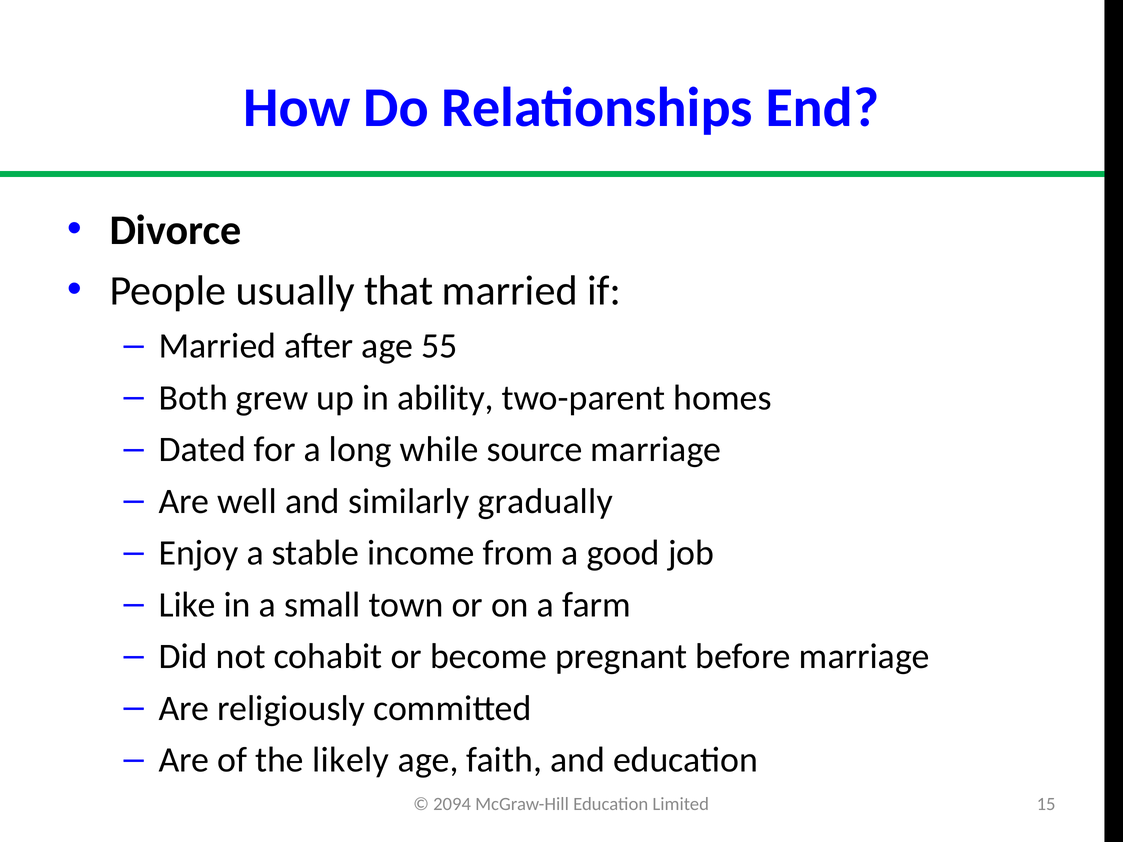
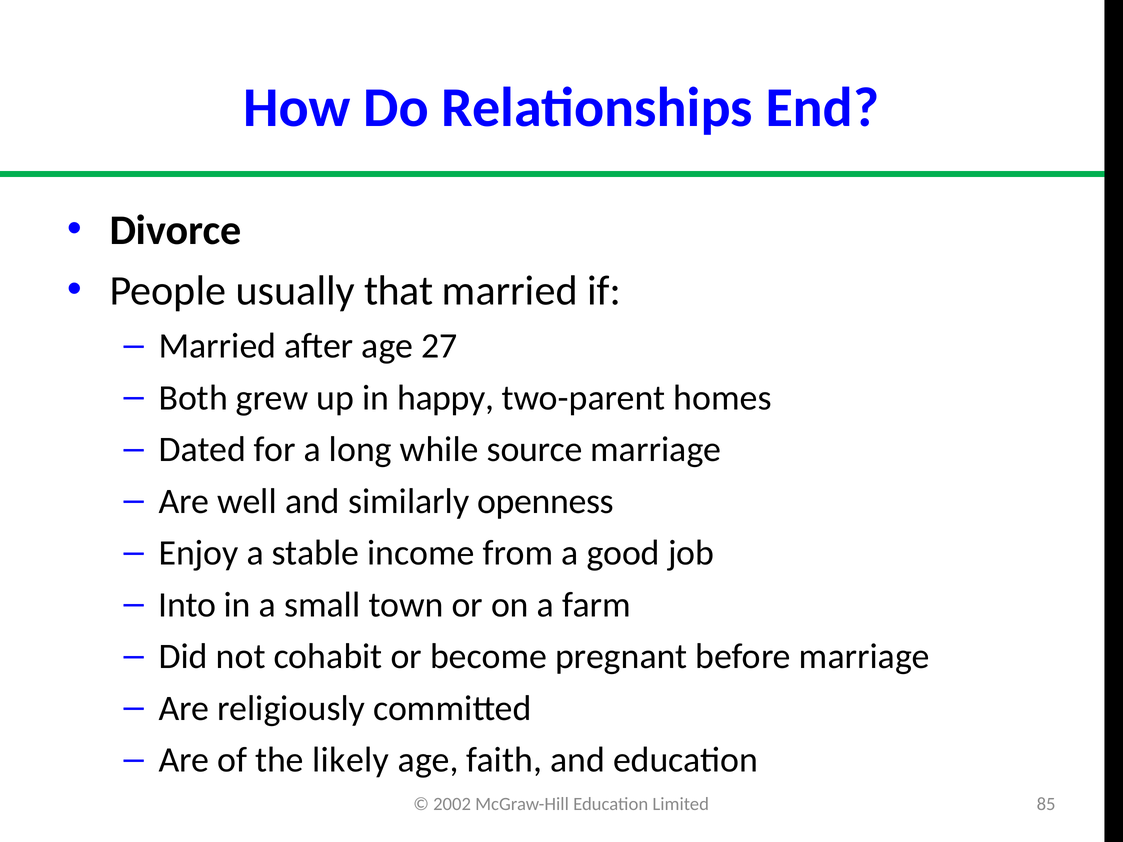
55: 55 -> 27 (439, 346)
ability: ability -> happy (446, 398)
gradually: gradually -> openness (546, 501)
Like: Like -> Into (187, 605)
2094: 2094 -> 2002 (452, 804)
15: 15 -> 85 (1046, 804)
